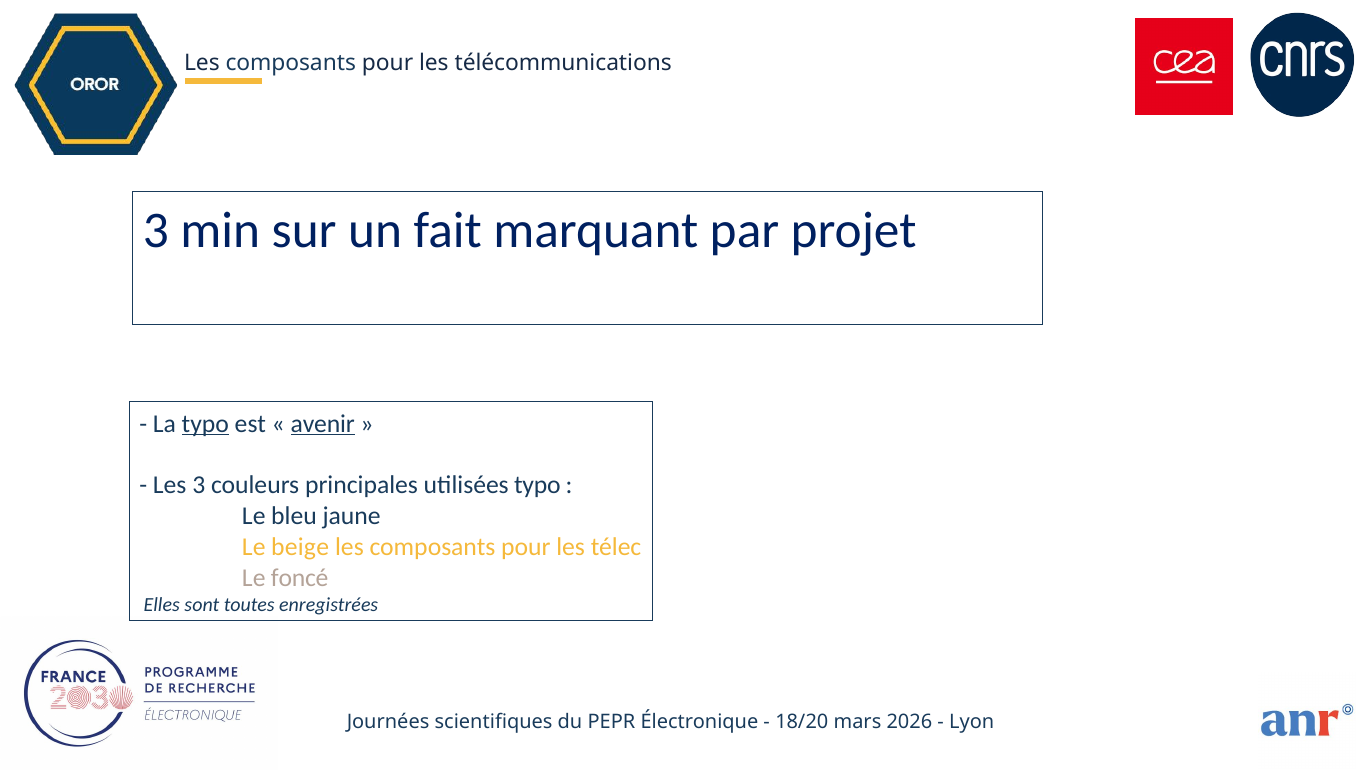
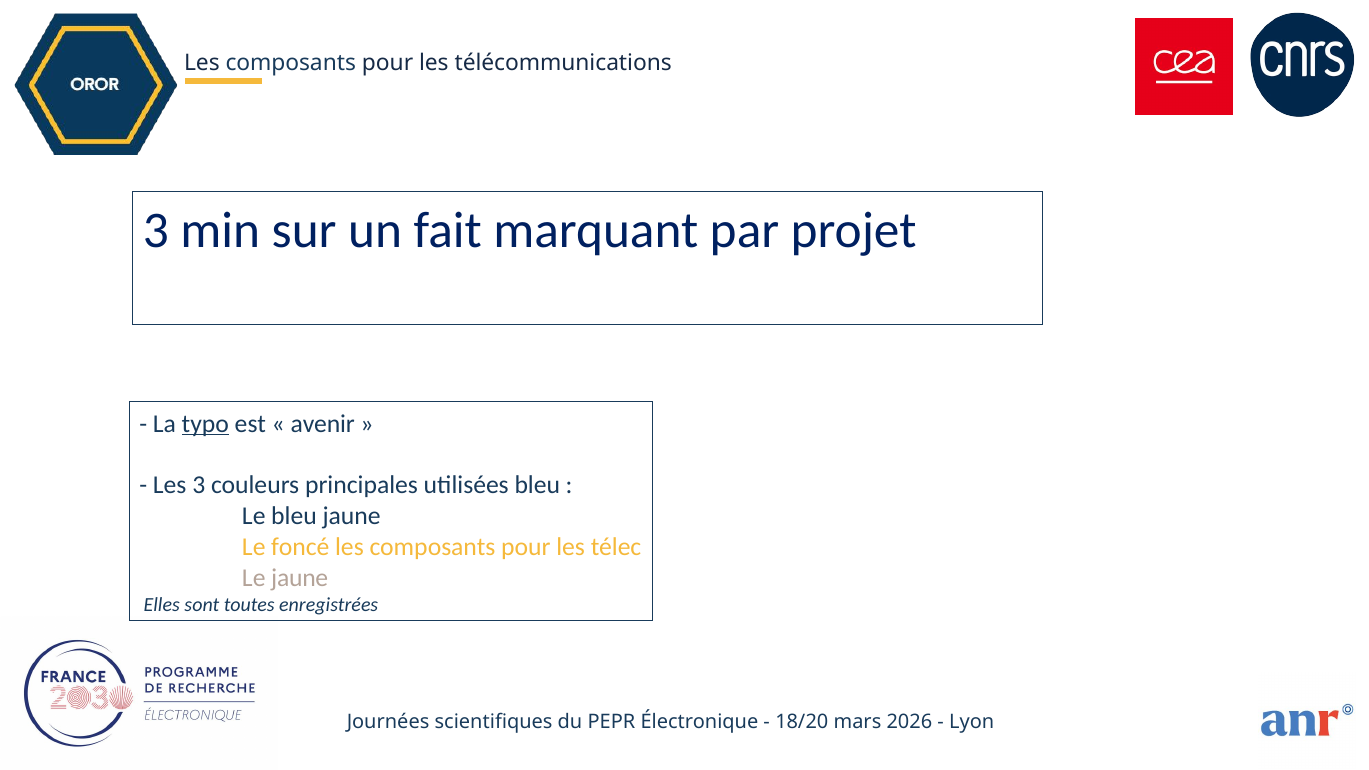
avenir underline: present -> none (323, 424)
utilisées typo: typo -> bleu (537, 485)
beige: beige -> foncé (300, 547)
Le foncé: foncé -> jaune (300, 578)
